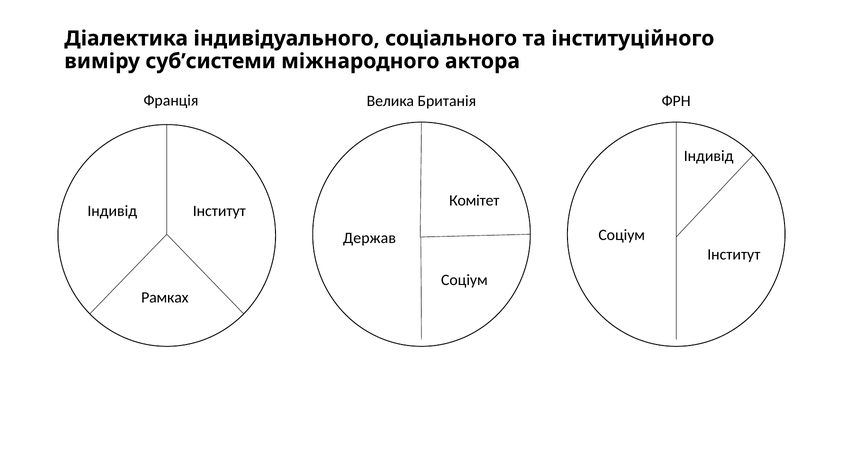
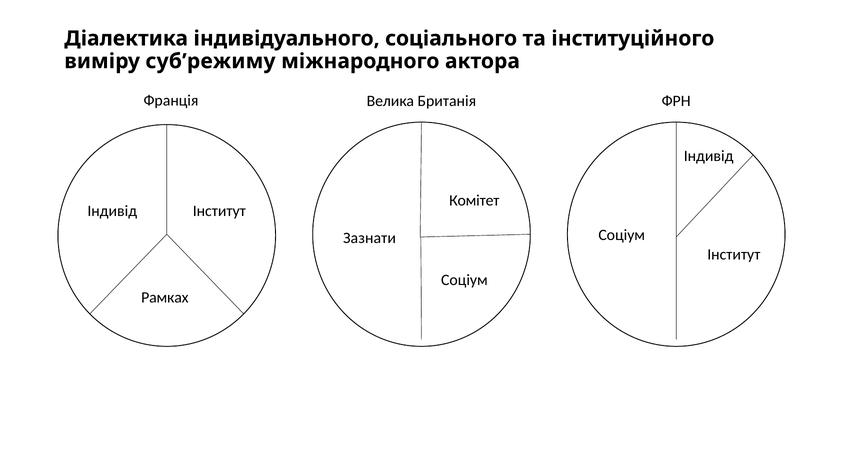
суб’системи: суб’системи -> суб’режиму (210, 61)
Держав: Держав -> Зазнати (369, 238)
